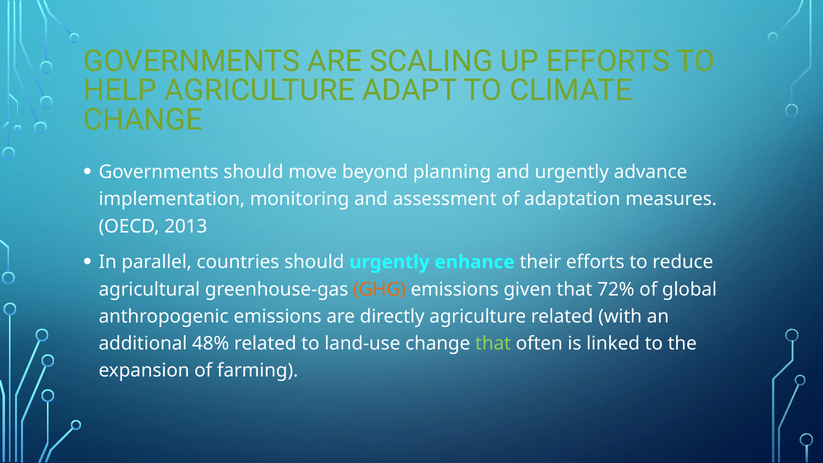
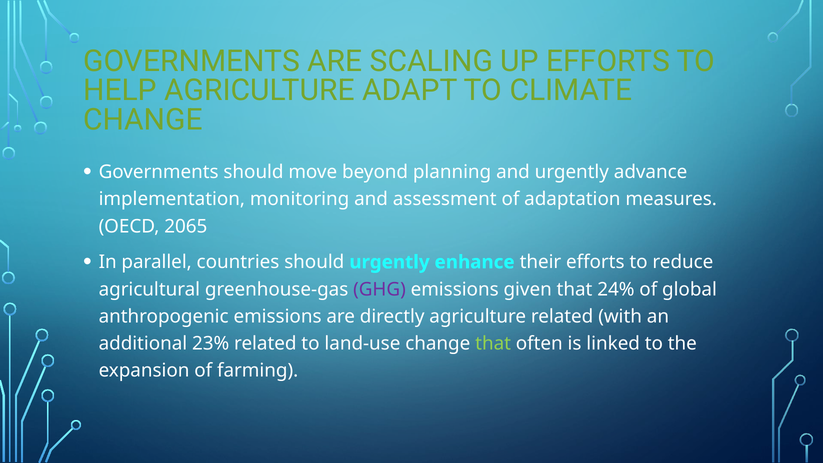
2013: 2013 -> 2065 (186, 226)
GHG colour: orange -> purple (379, 289)
72%: 72% -> 24% (616, 289)
48%: 48% -> 23% (211, 344)
